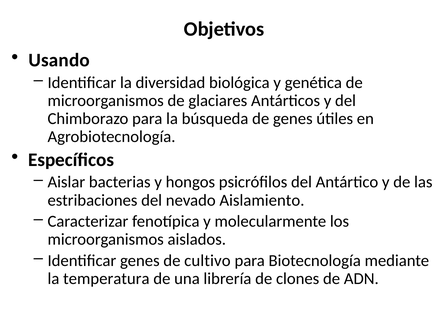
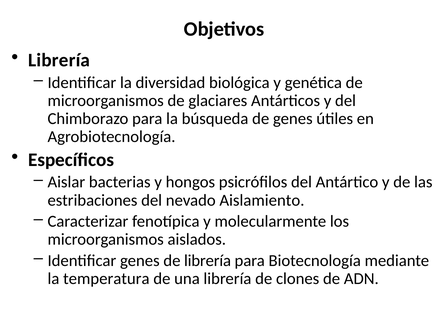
Usando: Usando -> Librería (59, 60)
de cultivo: cultivo -> librería (208, 260)
